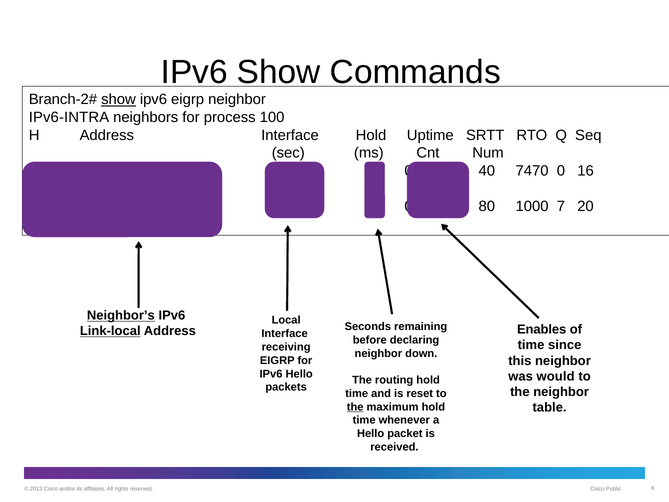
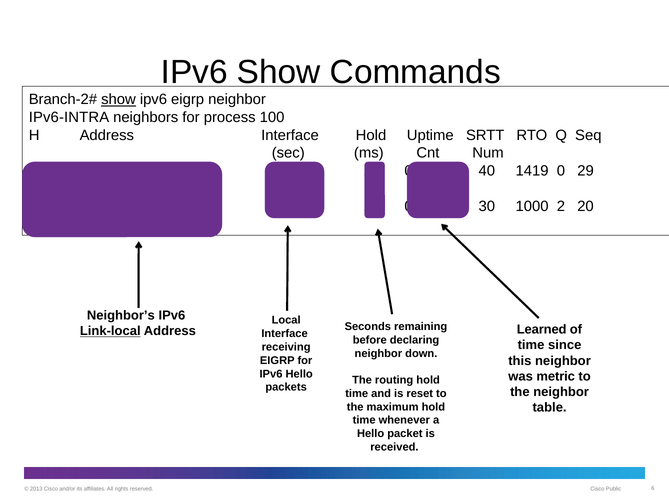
7470: 7470 -> 1419 (532, 171)
16: 16 -> 29 (586, 171)
80: 80 -> 30 (487, 206)
7: 7 -> 2 (561, 206)
Neighbor’s underline: present -> none (121, 315)
Enables: Enables -> Learned (542, 329)
would: would -> metric (556, 376)
the underline: present -> none (355, 407)
